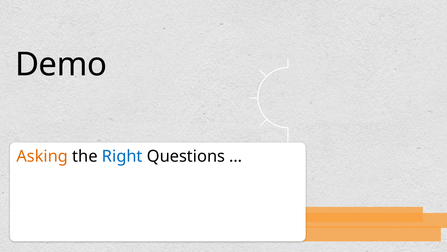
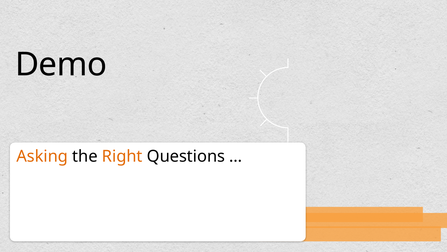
Right colour: blue -> orange (122, 156)
